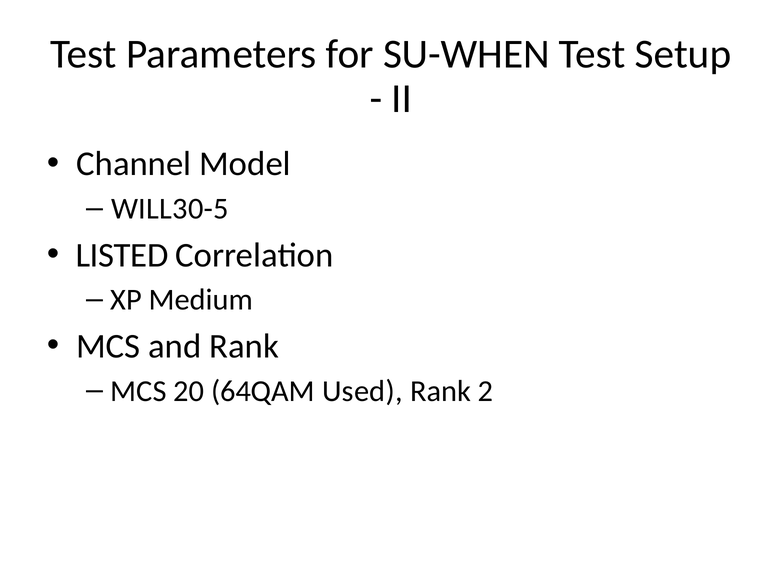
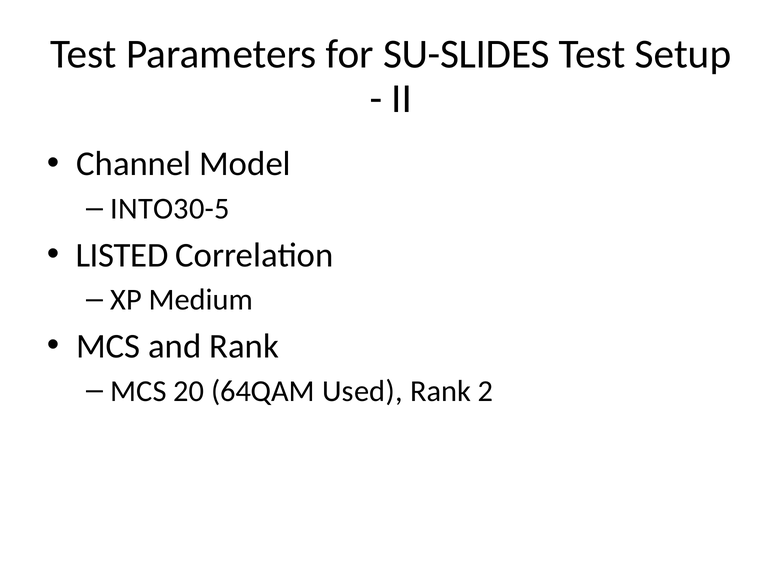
SU-WHEN: SU-WHEN -> SU-SLIDES (467, 54)
WILL30-5: WILL30-5 -> INTO30-5 (170, 209)
